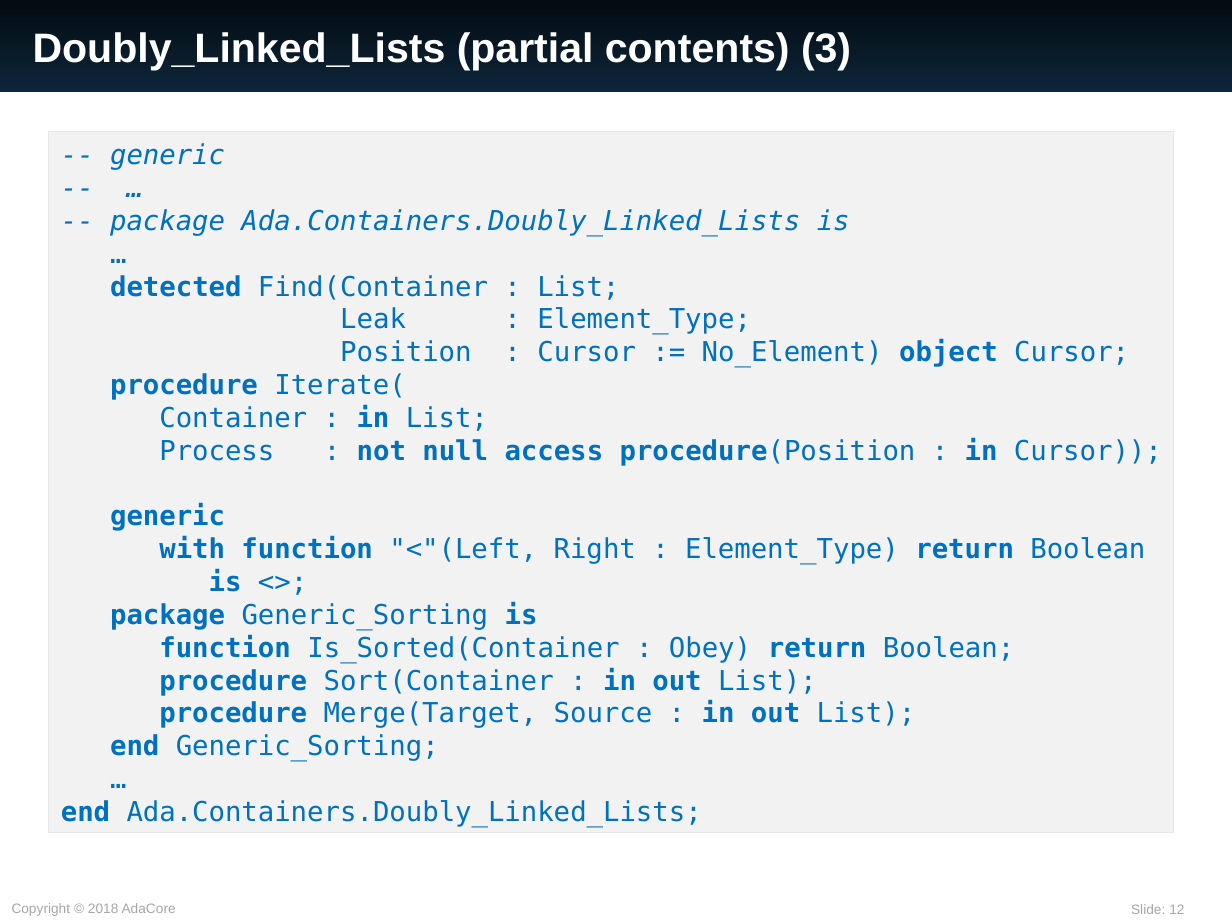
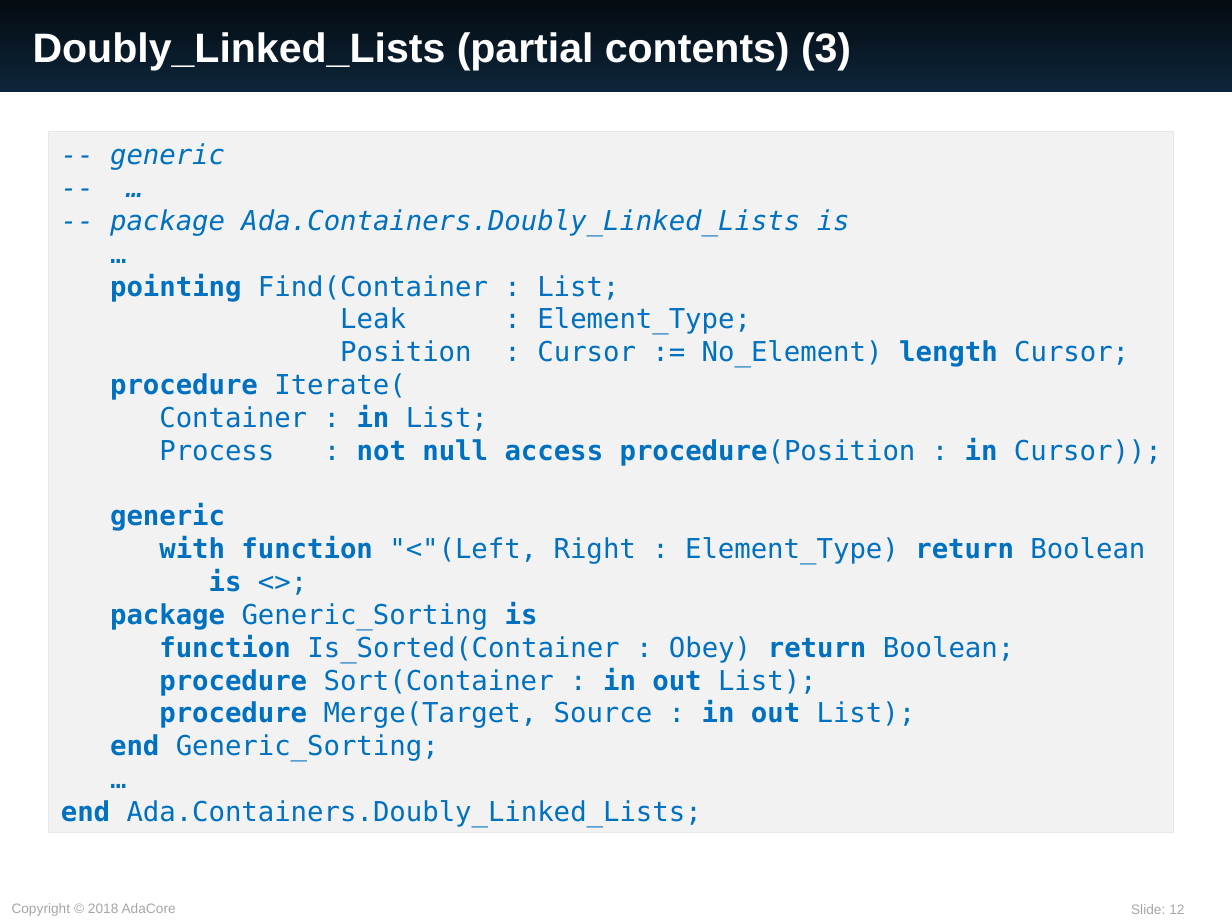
detected: detected -> pointing (176, 287)
object: object -> length (949, 353)
